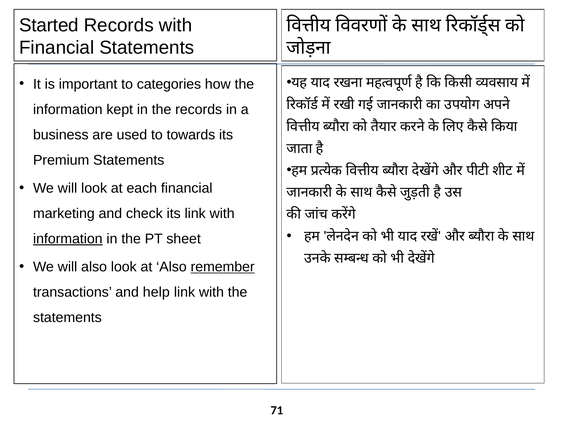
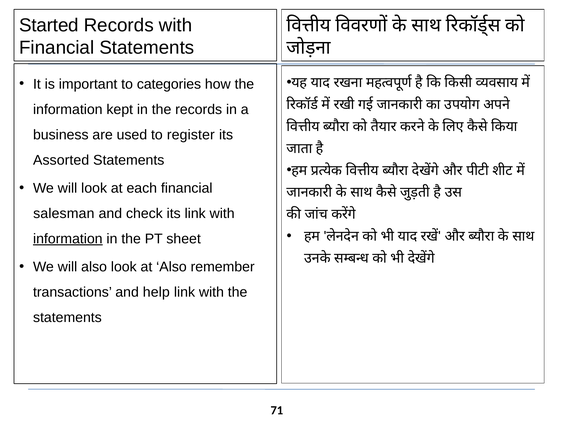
towards: towards -> register (191, 135)
Premium: Premium -> Assorted (61, 160)
marketing: marketing -> salesman (64, 214)
remember underline: present -> none (223, 267)
